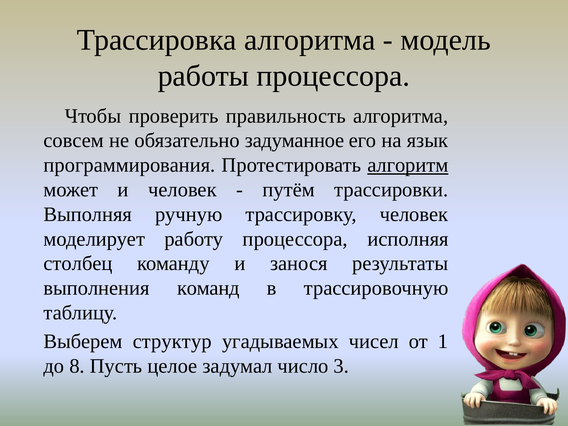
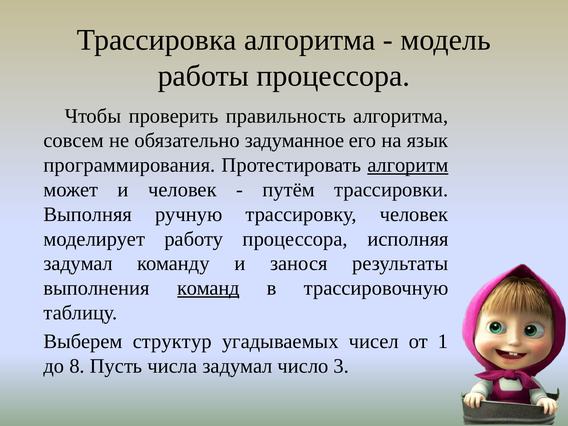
столбец: столбец -> задумал (78, 264)
команд underline: none -> present (208, 288)
целое: целое -> числа (172, 366)
